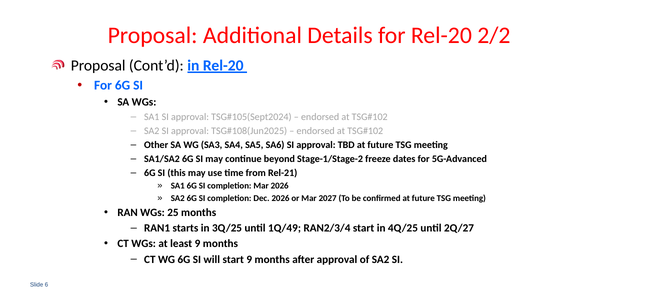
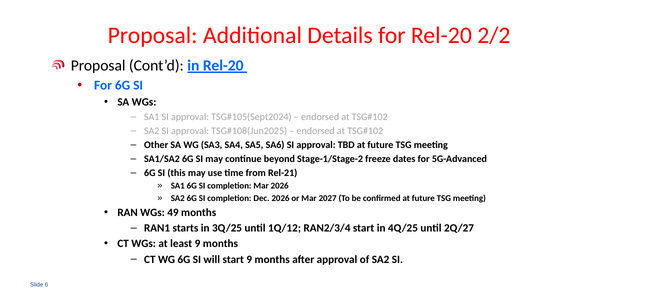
25: 25 -> 49 (173, 213)
1Q/49: 1Q/49 -> 1Q/12 (285, 228)
